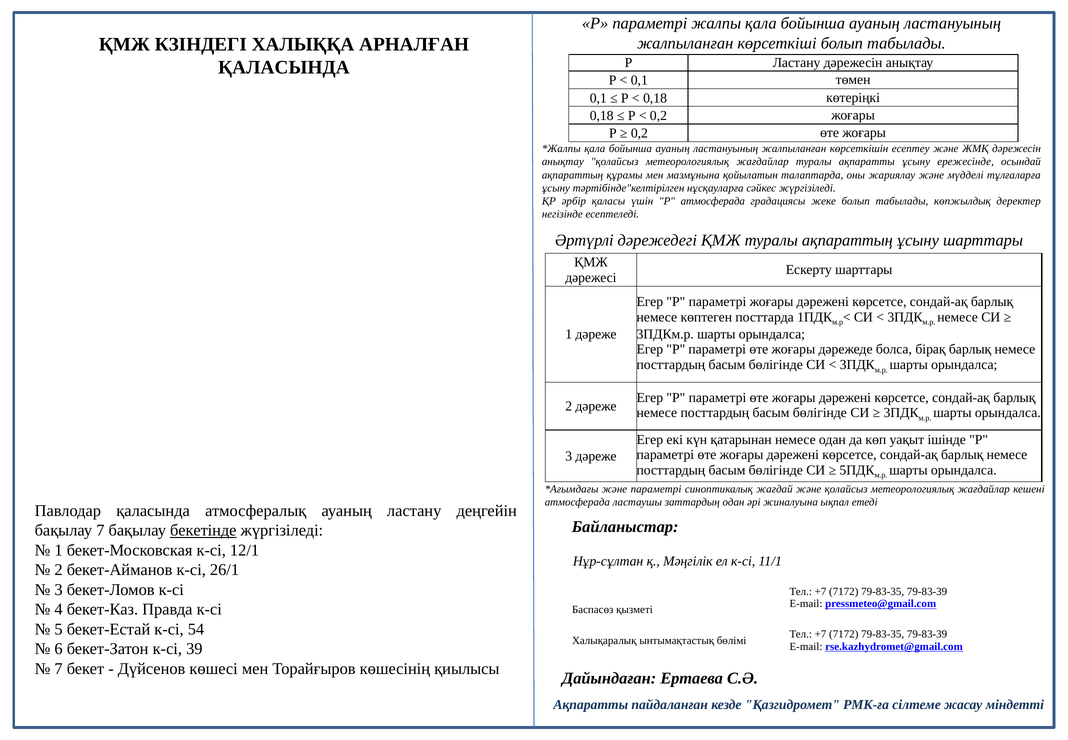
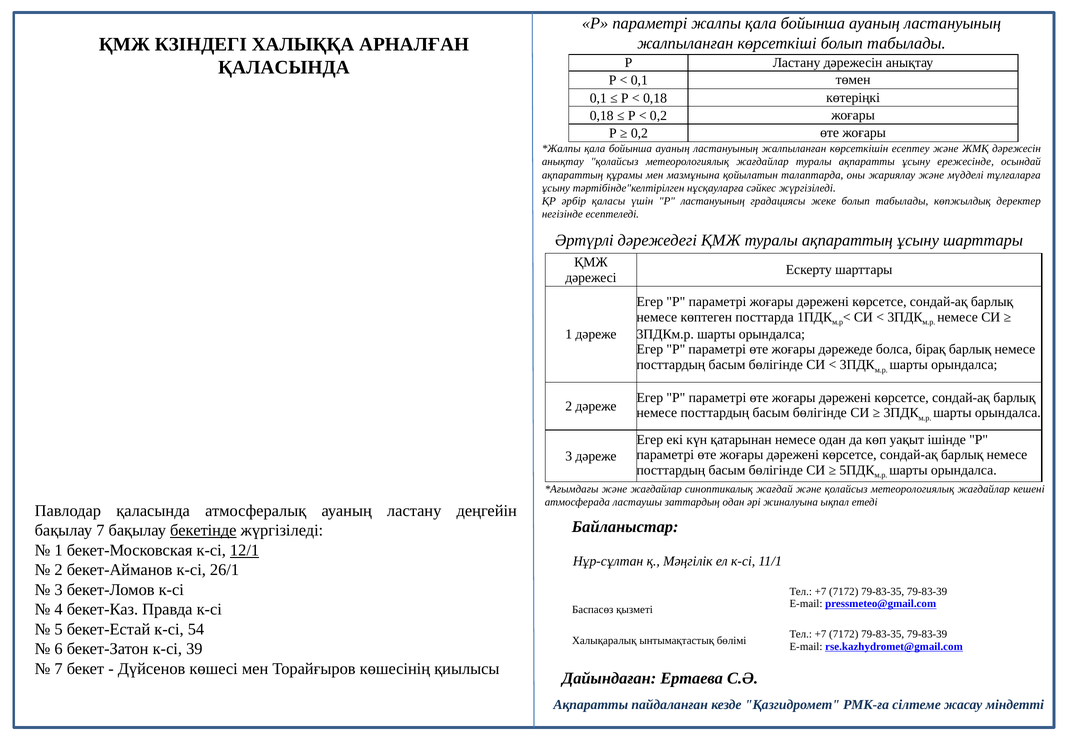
Р атмосферада: атмосферада -> ластануының (713, 201)
және параметрі: параметрі -> жағдайлар (656, 488)
12/1 underline: none -> present (245, 550)
